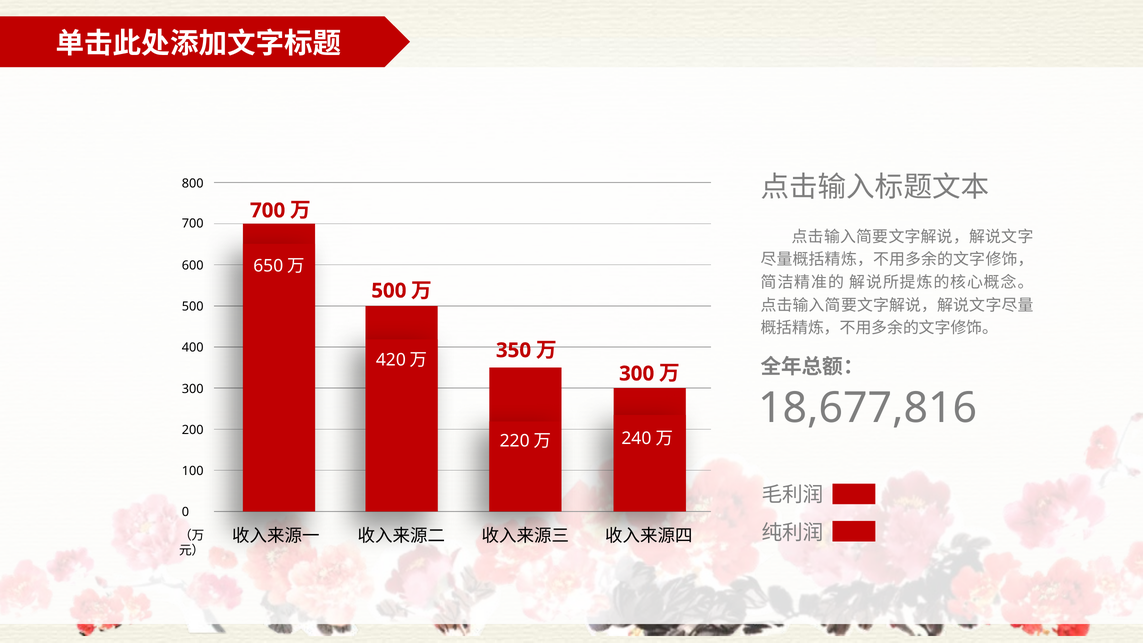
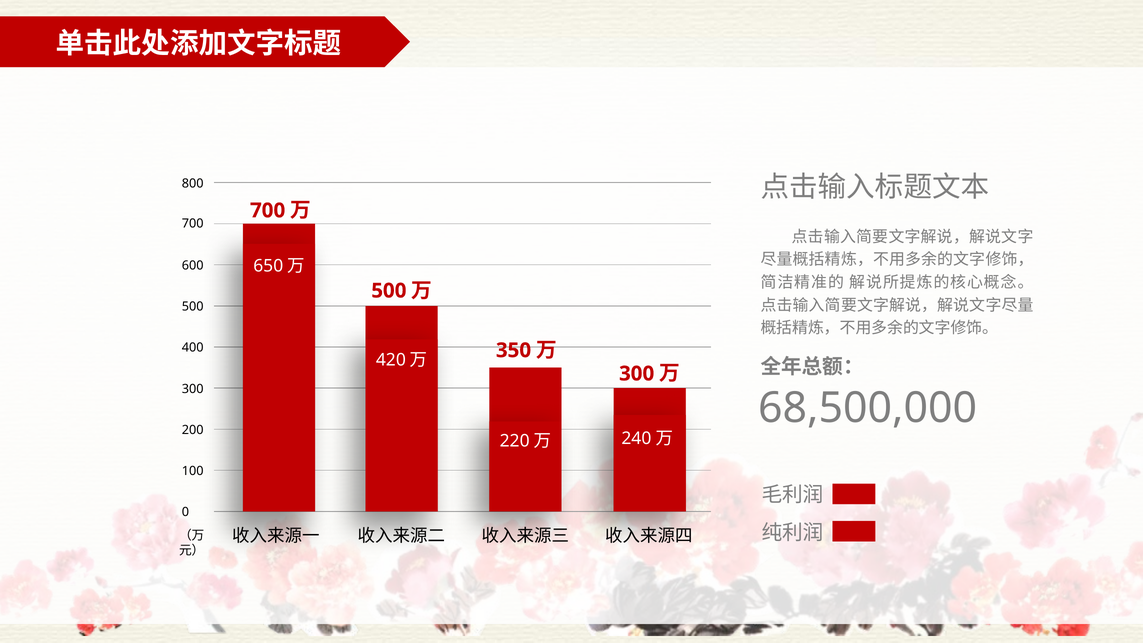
18,677,816: 18,677,816 -> 68,500,000 (868, 408)
